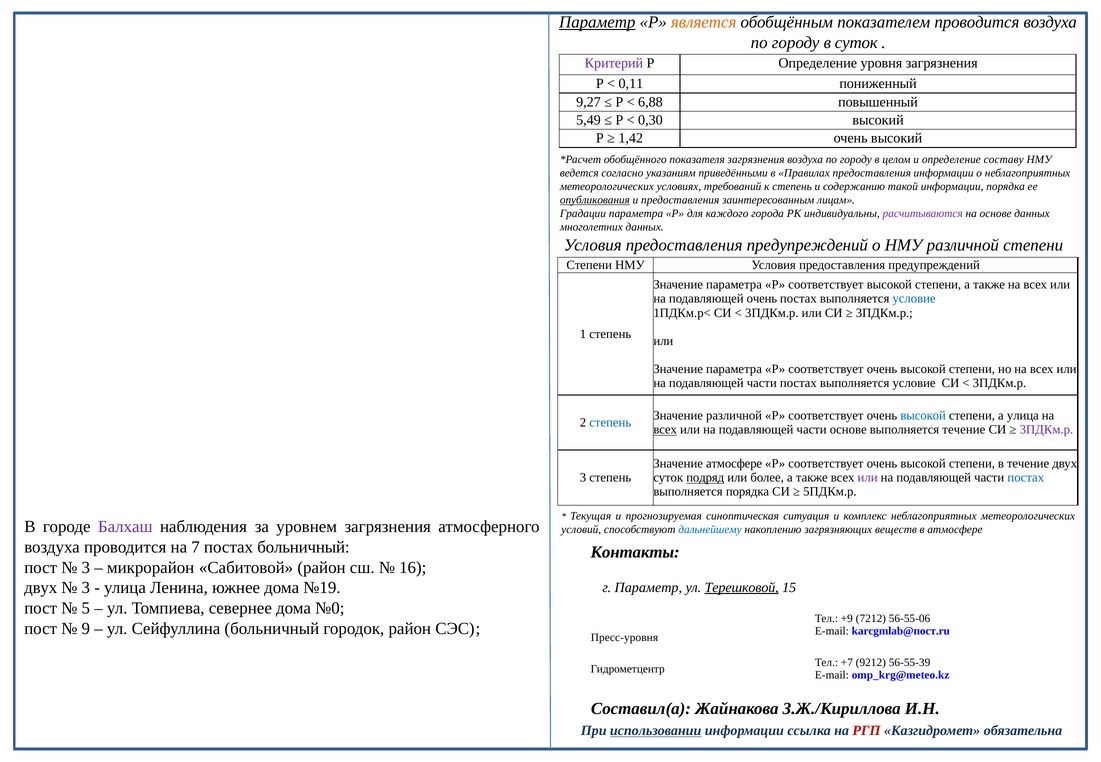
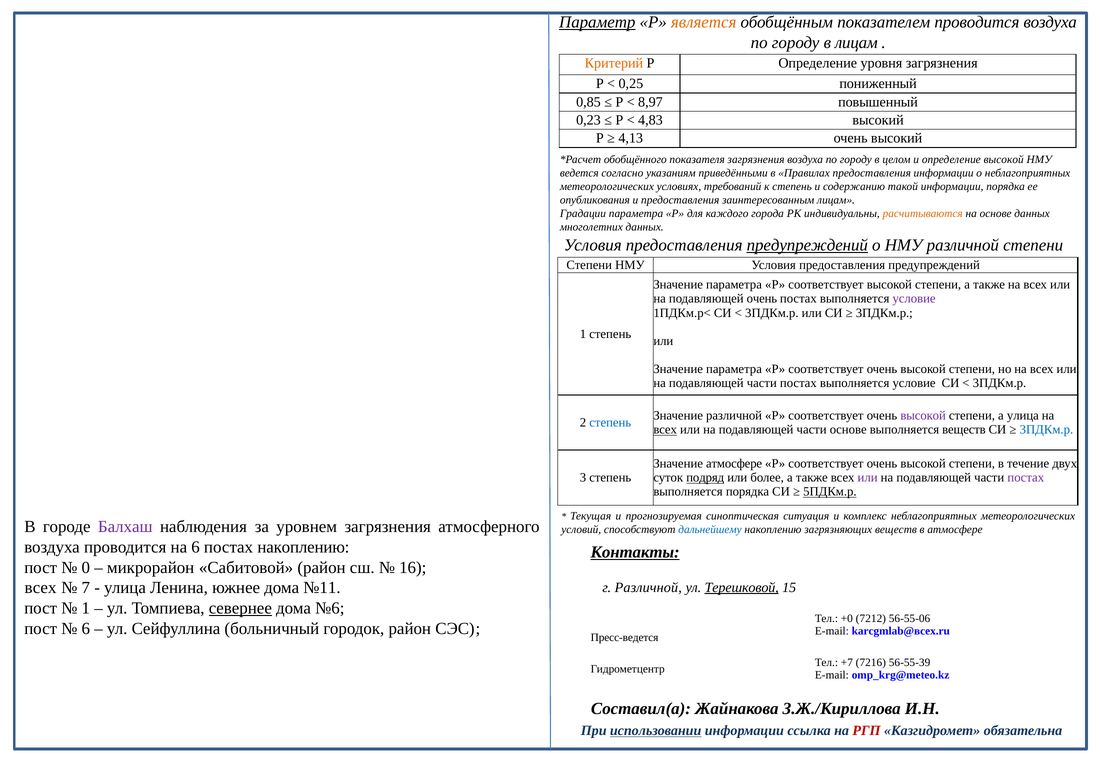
в суток: суток -> лицам (856, 43)
Критерий colour: purple -> orange (614, 63)
0,11: 0,11 -> 0,25 (631, 84)
9,27: 9,27 -> 0,85 (588, 102)
6,88: 6,88 -> 8,97 (650, 102)
5,49: 5,49 -> 0,23 (588, 120)
0,30: 0,30 -> 4,83 (650, 120)
1,42: 1,42 -> 4,13 (631, 138)
определение составу: составу -> высокой (1004, 159)
опубликования underline: present -> none (595, 200)
расчитываются colour: purple -> orange (923, 213)
предупреждений underline: none -> present (807, 245)
условие colour: blue -> purple (914, 299)
высокой colour: blue -> purple (923, 416)
выполняется течение: течение -> веществ (964, 430)
3ПДКм.р colour: purple -> blue (1046, 430)
постах colour: blue -> purple (1026, 478)
5ПДКм.р underline: none -> present (830, 492)
на 7: 7 -> 6 (196, 547)
постах больничный: больничный -> накоплению (303, 547)
Контакты underline: none -> present (635, 552)
3: 3 -> 0 (86, 568)
двух: двух -> всех (41, 588)
3: 3 -> 7 (86, 588)
№19: №19 -> №11 (322, 588)
г Параметр: Параметр -> Различной (648, 588)
5: 5 -> 1 (86, 608)
севернее underline: none -> present (240, 608)
№0: №0 -> №6 (330, 608)
+9: +9 -> +0 (847, 619)
9: 9 -> 6 (86, 629)
karcgmlab@пост.ru: karcgmlab@пост.ru -> karcgmlab@всех.ru (901, 631)
Пресс-уровня: Пресс-уровня -> Пресс-ведется (625, 638)
9212: 9212 -> 7216 (871, 663)
